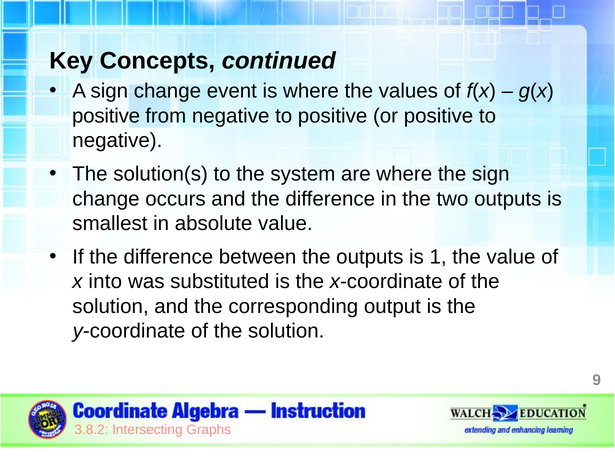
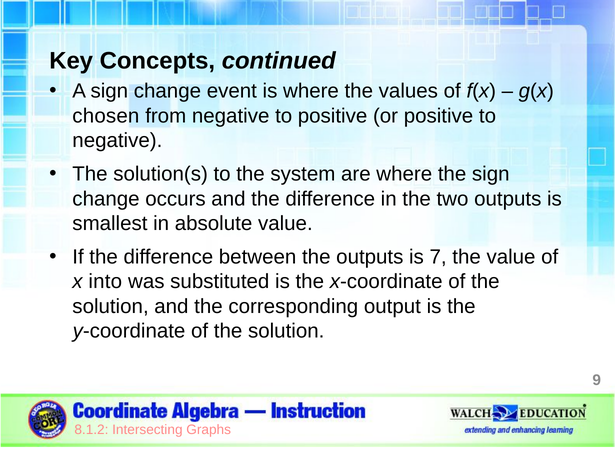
positive: positive -> chosen (106, 116)
1: 1 -> 7 (438, 257)
3.8.2: 3.8.2 -> 8.1.2 (91, 430)
